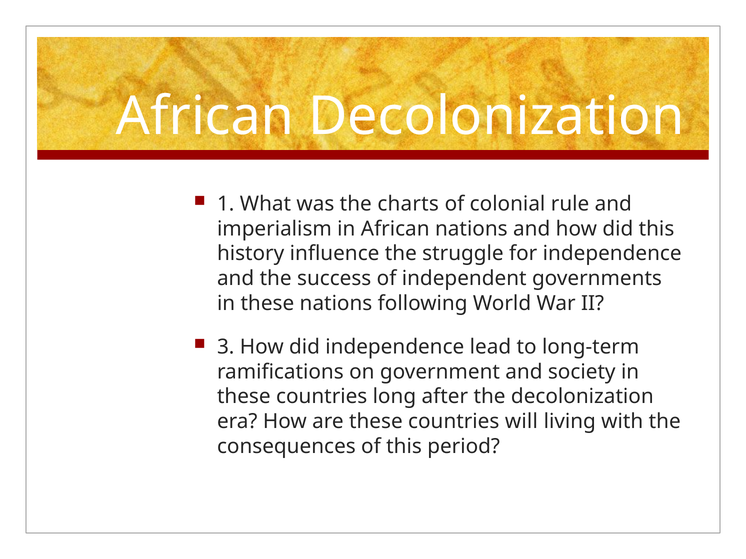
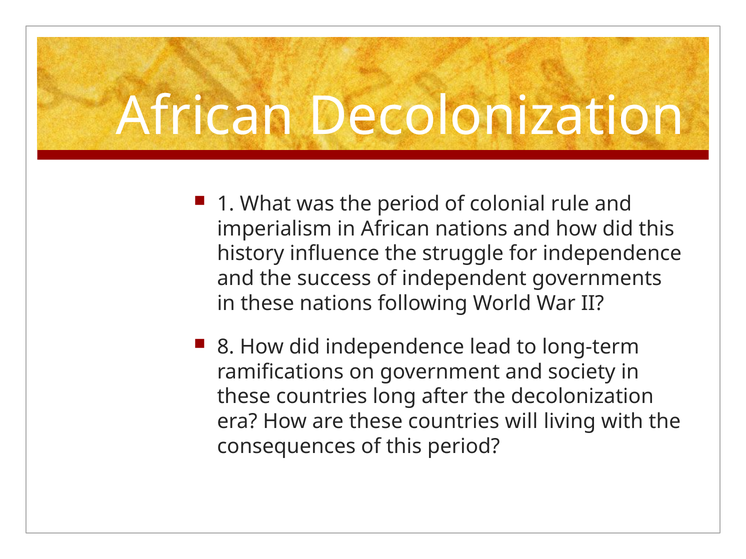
the charts: charts -> period (408, 204)
3: 3 -> 8 (226, 347)
